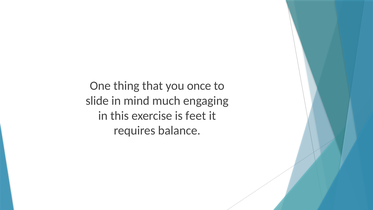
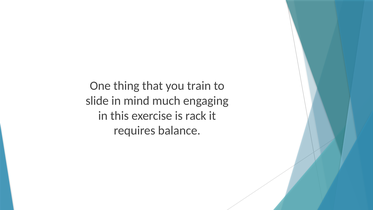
once: once -> train (199, 86)
feet: feet -> rack (196, 116)
